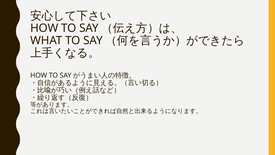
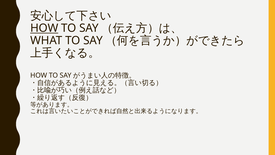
HOW underline: none -> present (44, 28)
